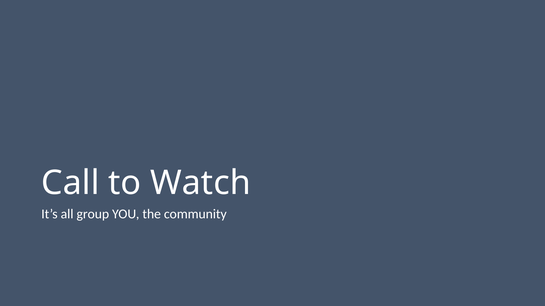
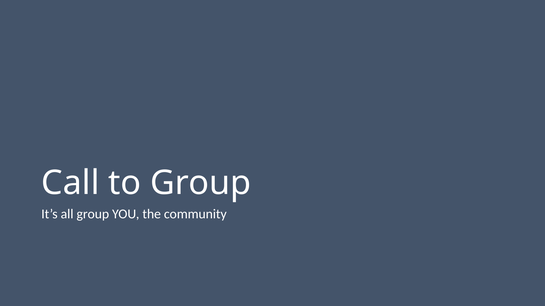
to Watch: Watch -> Group (201, 183)
